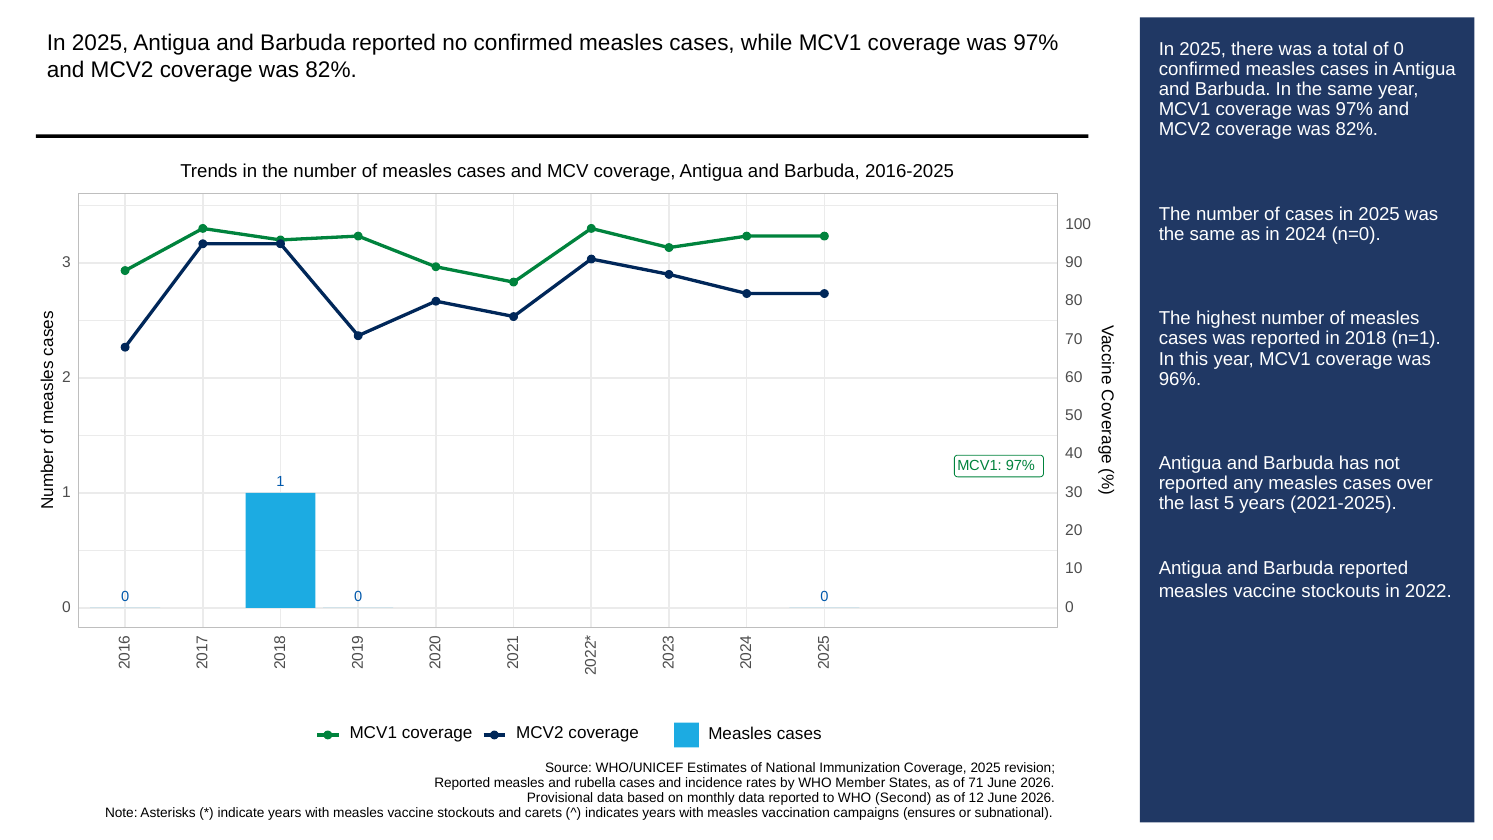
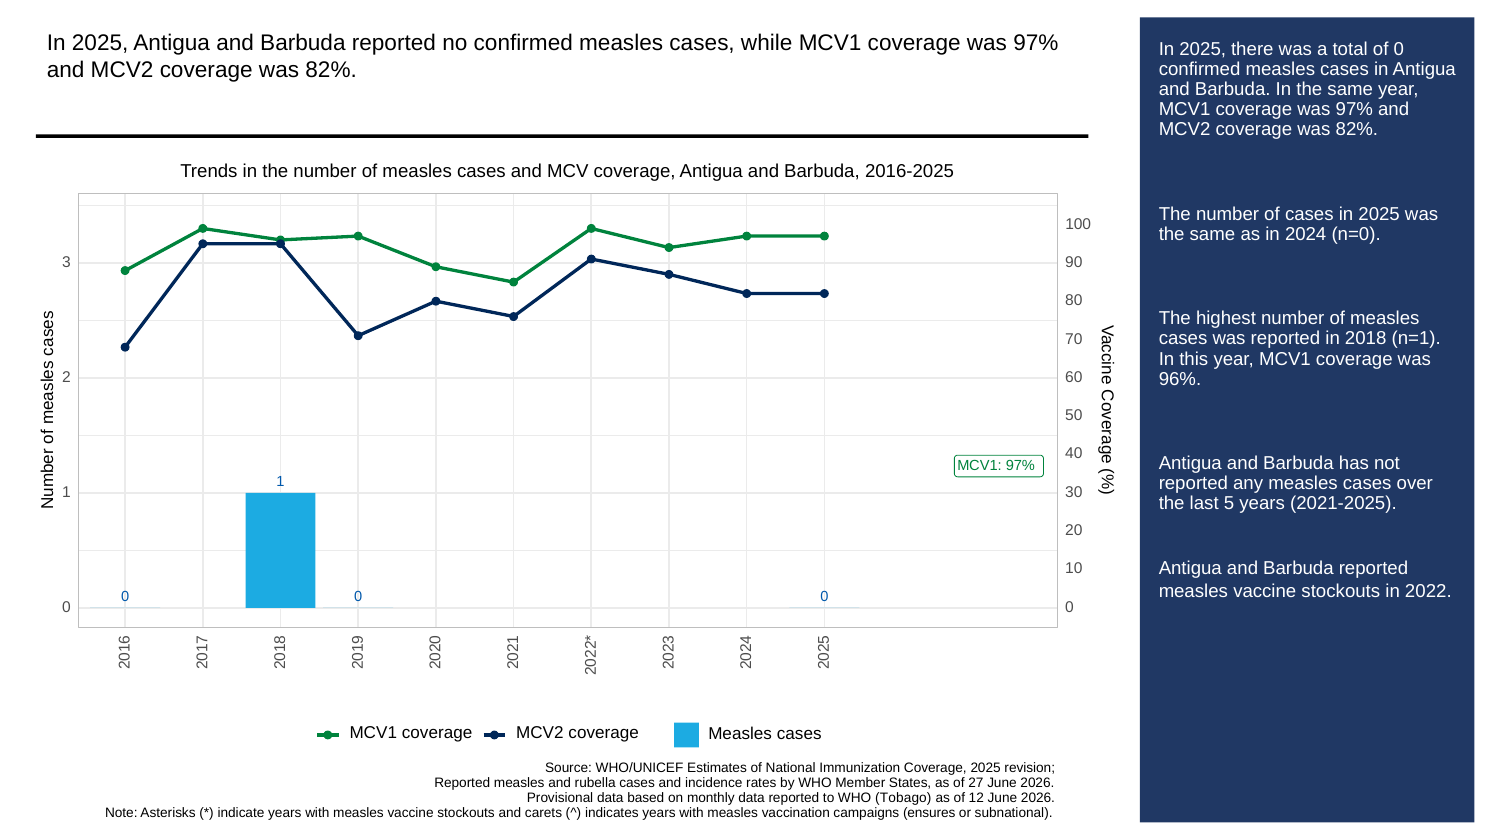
71: 71 -> 27 (976, 783)
Second: Second -> Tobago (903, 798)
